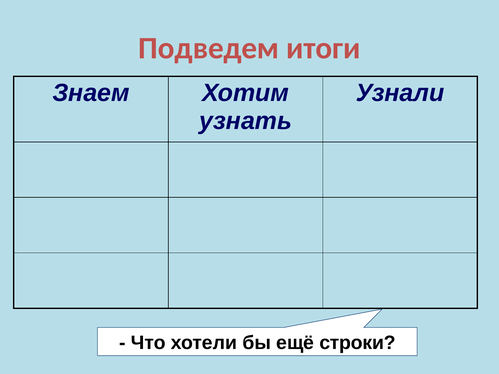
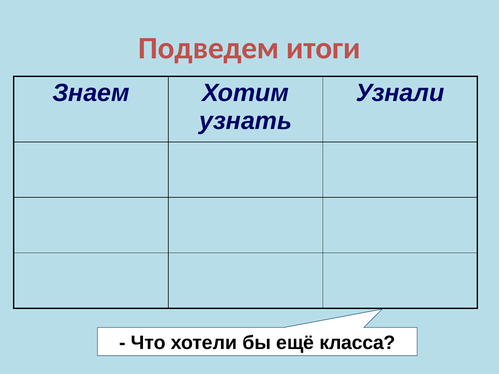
строки: строки -> класса (357, 343)
